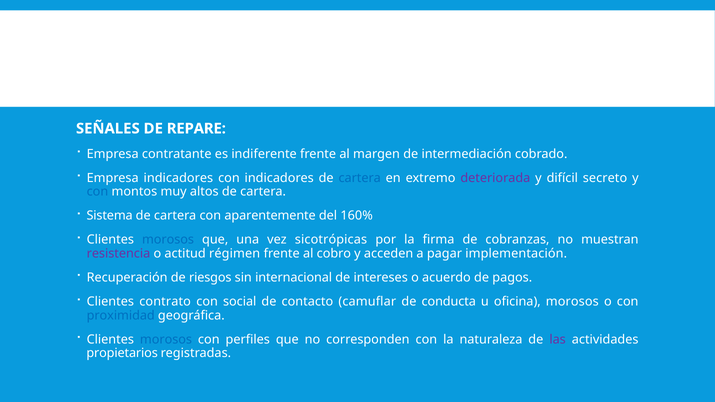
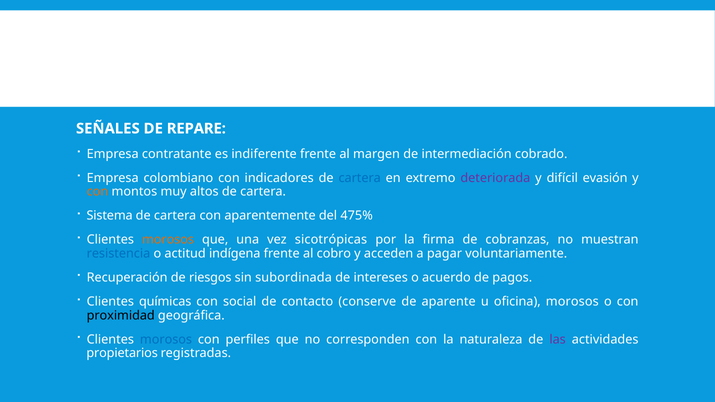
Empresa indicadores: indicadores -> colombiano (178, 178)
secreto: secreto -> evasión (605, 178)
con colour: blue -> orange (97, 192)
160%: 160% -> 475% (357, 216)
morosos colour: blue -> orange (168, 240)
resistencia colour: purple -> blue (118, 254)
régimen: régimen -> indígena (235, 254)
implementación: implementación -> voluntariamente (516, 254)
internacional: internacional -> subordinada (293, 278)
contrato: contrato -> químicas (165, 302)
camuflar: camuflar -> conserve (367, 302)
conducta: conducta -> aparente (449, 302)
proximidad colour: blue -> black (121, 315)
